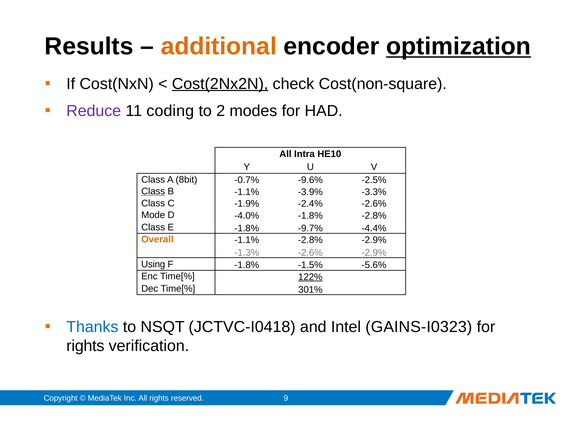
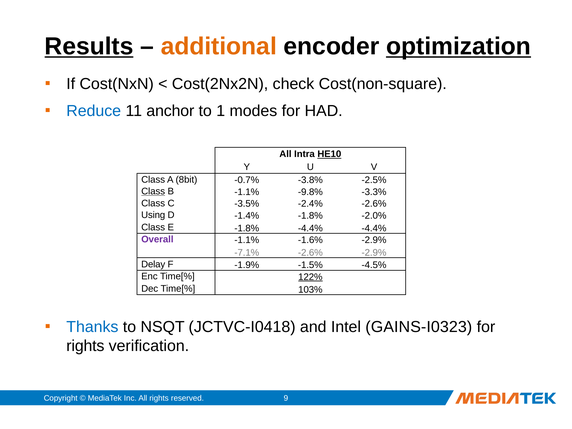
Results underline: none -> present (89, 46)
Cost(2Nx2N underline: present -> none (220, 84)
Reduce colour: purple -> blue (94, 111)
coding: coding -> anchor (170, 111)
2: 2 -> 1 (221, 111)
HE10 underline: none -> present (329, 154)
-9.6%: -9.6% -> -3.8% (310, 180)
-3.9%: -3.9% -> -9.8% (310, 192)
-1.9%: -1.9% -> -3.5% (247, 204)
Mode: Mode -> Using (153, 215)
-4.0%: -4.0% -> -1.4% (247, 216)
-1.8% -2.8%: -2.8% -> -2.0% (374, 216)
-1.8% -9.7%: -9.7% -> -4.4% (310, 228)
Overall colour: orange -> purple (157, 239)
-1.1% -2.8%: -2.8% -> -1.6% (310, 240)
-1.3%: -1.3% -> -7.1% (247, 253)
Using: Using -> Delay (153, 264)
F -1.8%: -1.8% -> -1.9% (247, 265)
-5.6%: -5.6% -> -4.5% (374, 265)
301%: 301% -> 103% (310, 290)
